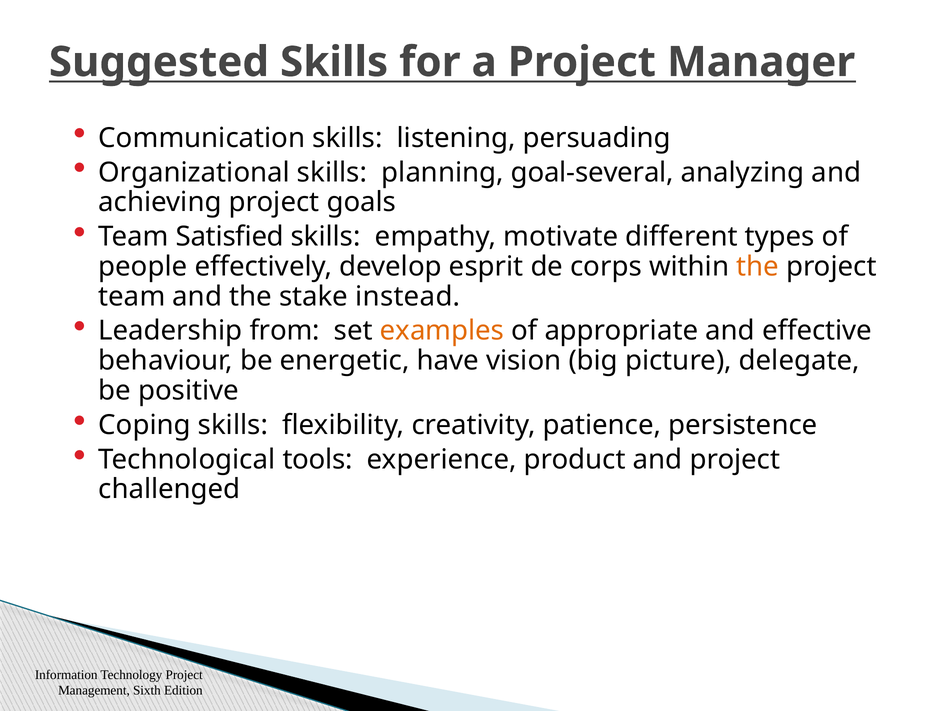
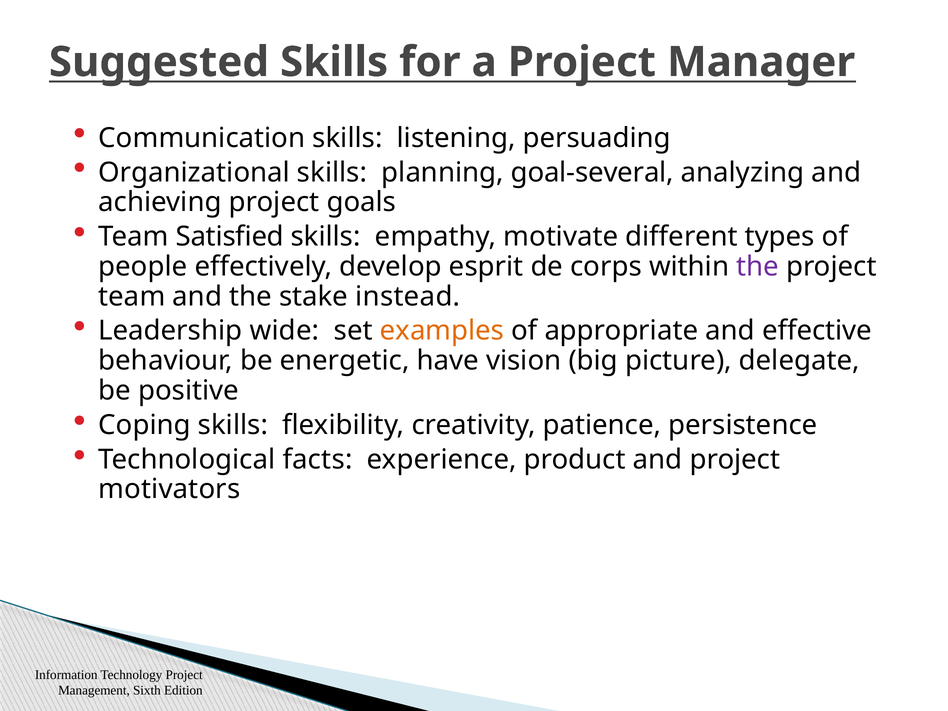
the colour: orange -> purple (758, 267)
from: from -> wide (284, 331)
tools: tools -> facts (317, 459)
challenged: challenged -> motivators (169, 489)
